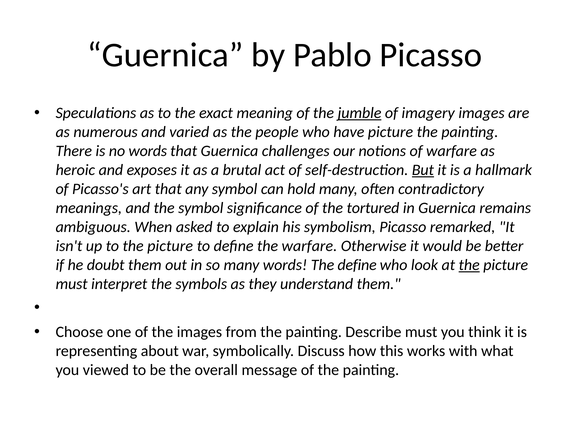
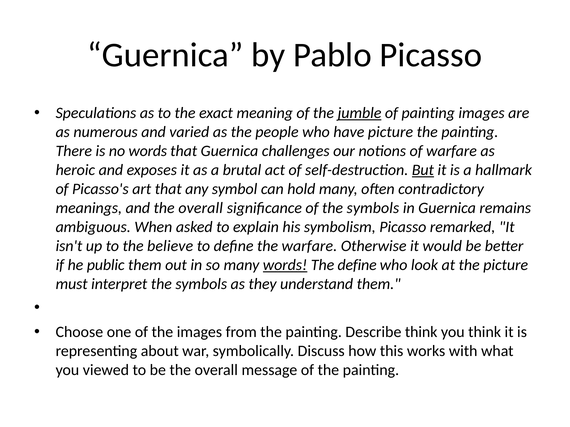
of imagery: imagery -> painting (428, 113)
and the symbol: symbol -> overall (201, 208)
of the tortured: tortured -> symbols (373, 208)
to the picture: picture -> believe (170, 246)
doubt: doubt -> public (106, 265)
words underline: none -> present (285, 265)
the underline: present -> none (469, 265)
Describe must: must -> think (421, 332)
